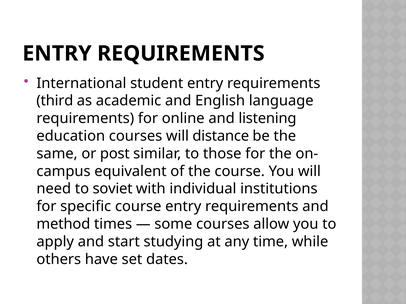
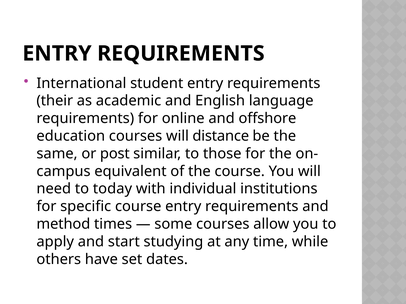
third: third -> their (55, 101)
listening: listening -> offshore (267, 119)
soviet: soviet -> today (112, 189)
